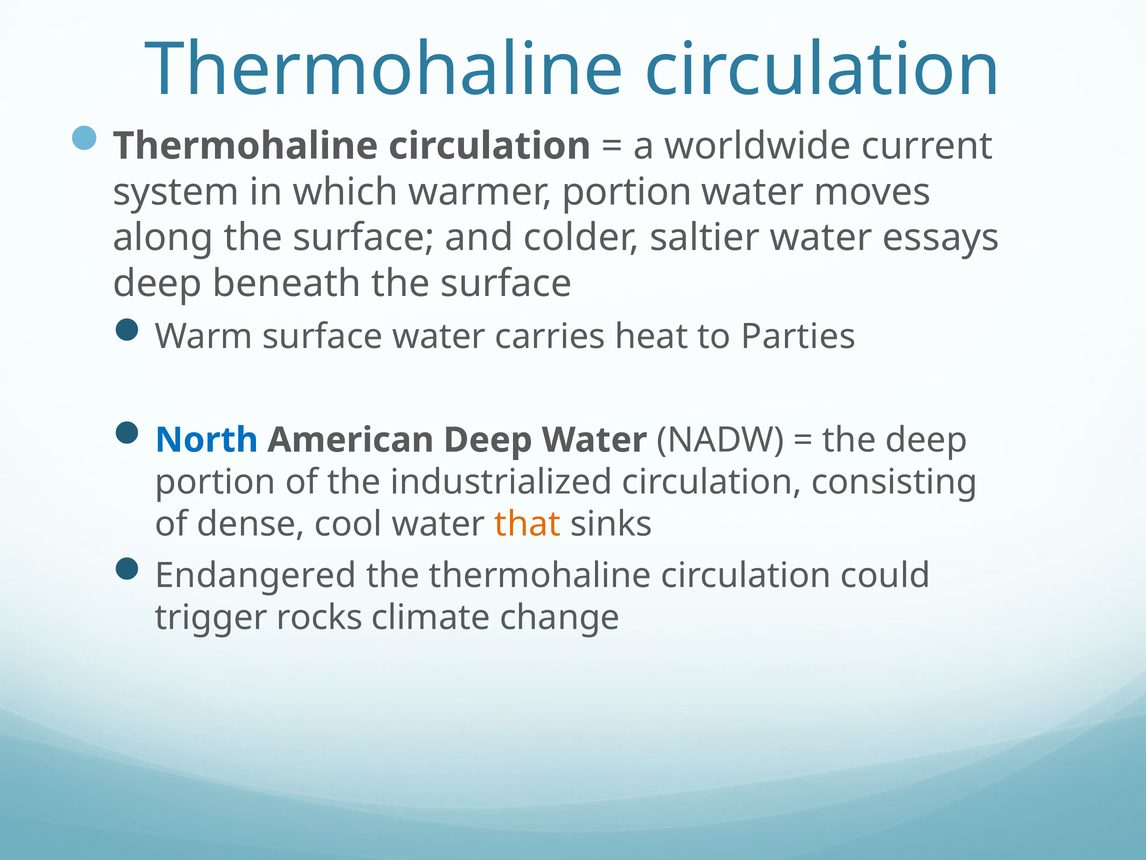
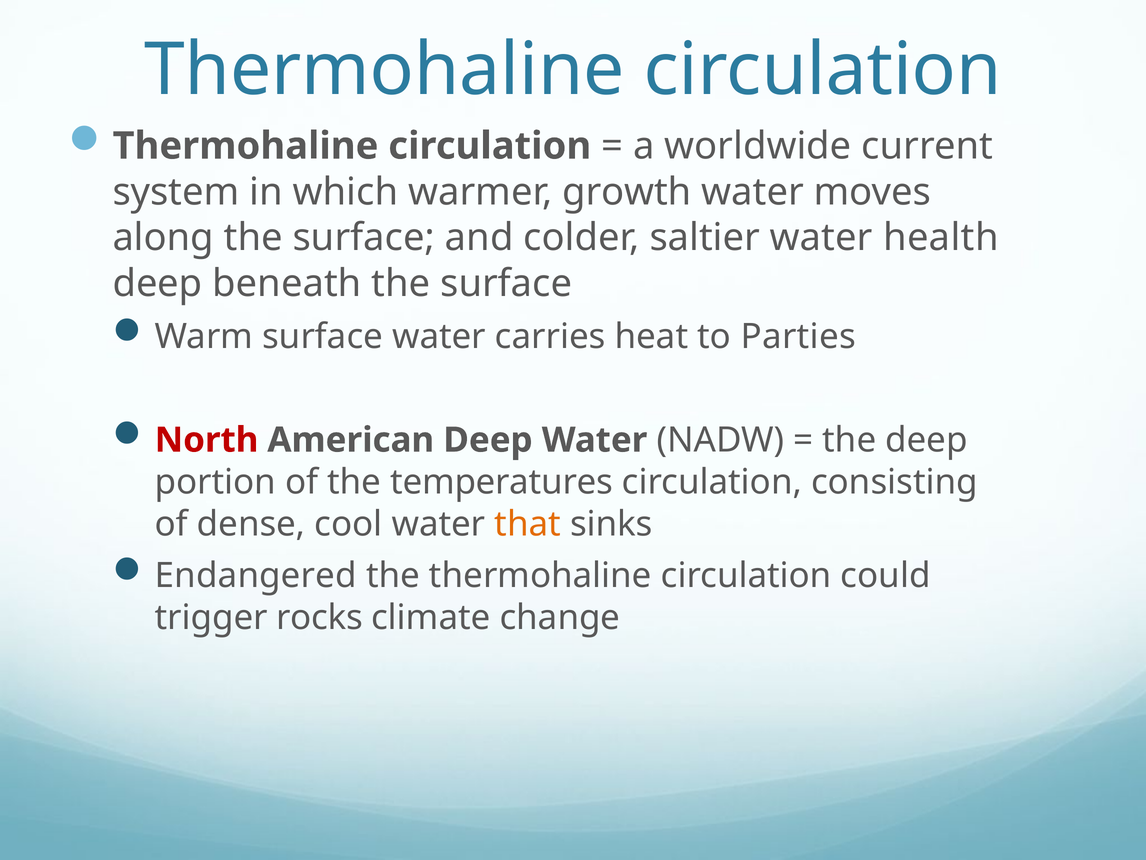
warmer portion: portion -> growth (627, 192)
essays: essays -> health (941, 238)
North colour: blue -> red (207, 440)
industrialized: industrialized -> temperatures (502, 482)
